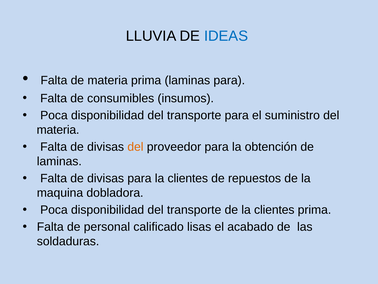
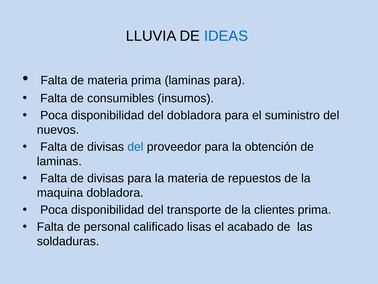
transporte: transporte -> dobladora (194, 115)
materia: materia -> nuevos (58, 130)
del colour: orange -> blue (135, 147)
para la clientes: clientes -> materia (188, 178)
